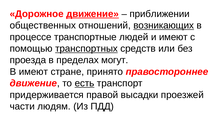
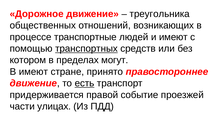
движение underline: present -> none (93, 14)
приближении: приближении -> треугольника (160, 14)
возникающих underline: present -> none (164, 25)
проезда: проезда -> котором (28, 60)
высадки: высадки -> событие (140, 95)
людям: людям -> улицах (54, 106)
